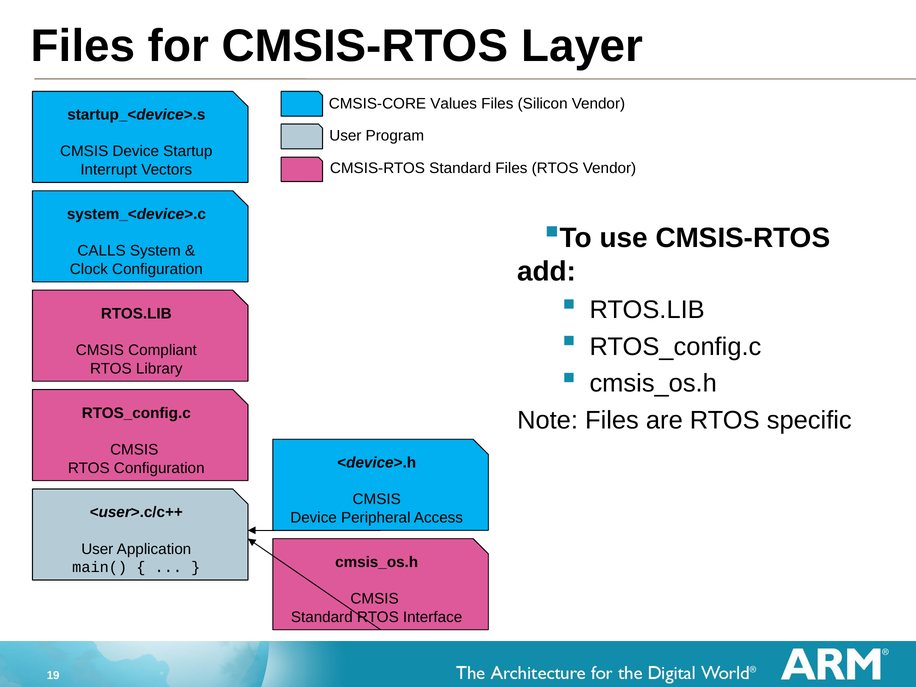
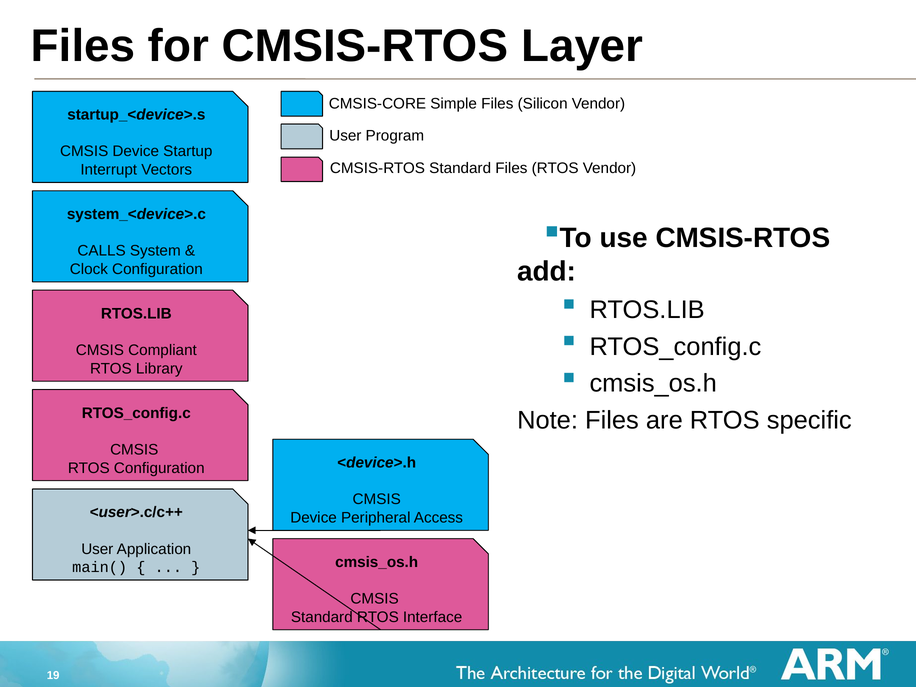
Values: Values -> Simple (454, 104)
